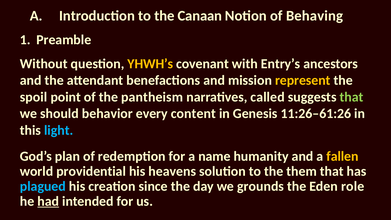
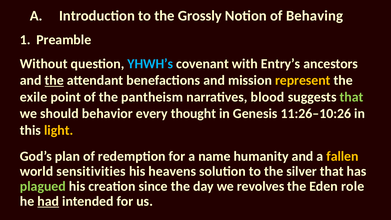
Canaan: Canaan -> Grossly (200, 16)
YHWH’s colour: yellow -> light blue (150, 64)
the underline: none -> present (54, 80)
spoil: spoil -> exile (34, 97)
called: called -> blood (268, 97)
content: content -> thought (193, 114)
11:26–61:26: 11:26–61:26 -> 11:26–10:26 (316, 114)
light colour: light blue -> yellow (59, 130)
providential: providential -> sensitivities (91, 171)
them: them -> silver (302, 171)
plagued colour: light blue -> light green (43, 186)
grounds: grounds -> revolves (261, 186)
